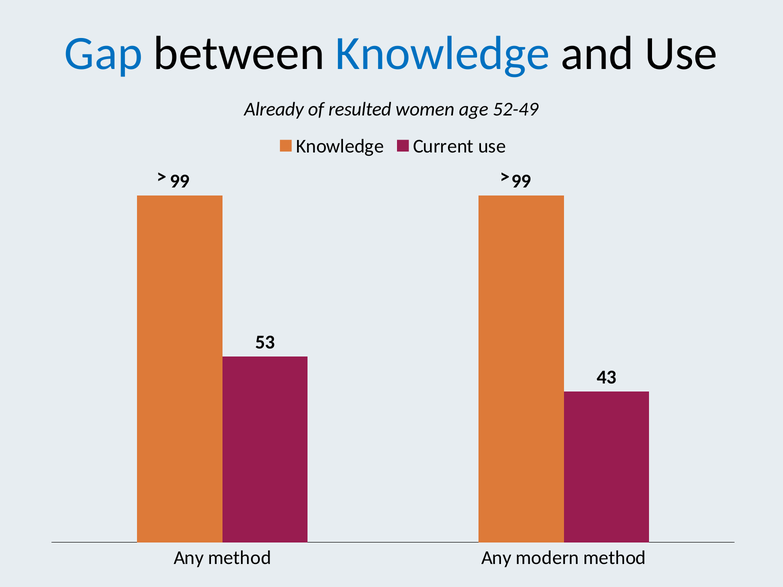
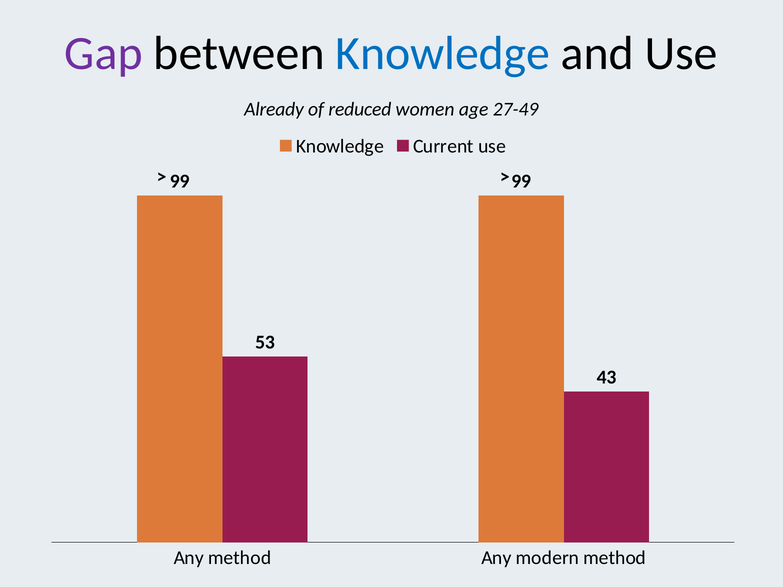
Gap colour: blue -> purple (104, 54)
resulted: resulted -> reduced (360, 110)
52-49: 52-49 -> 27-49 (516, 110)
